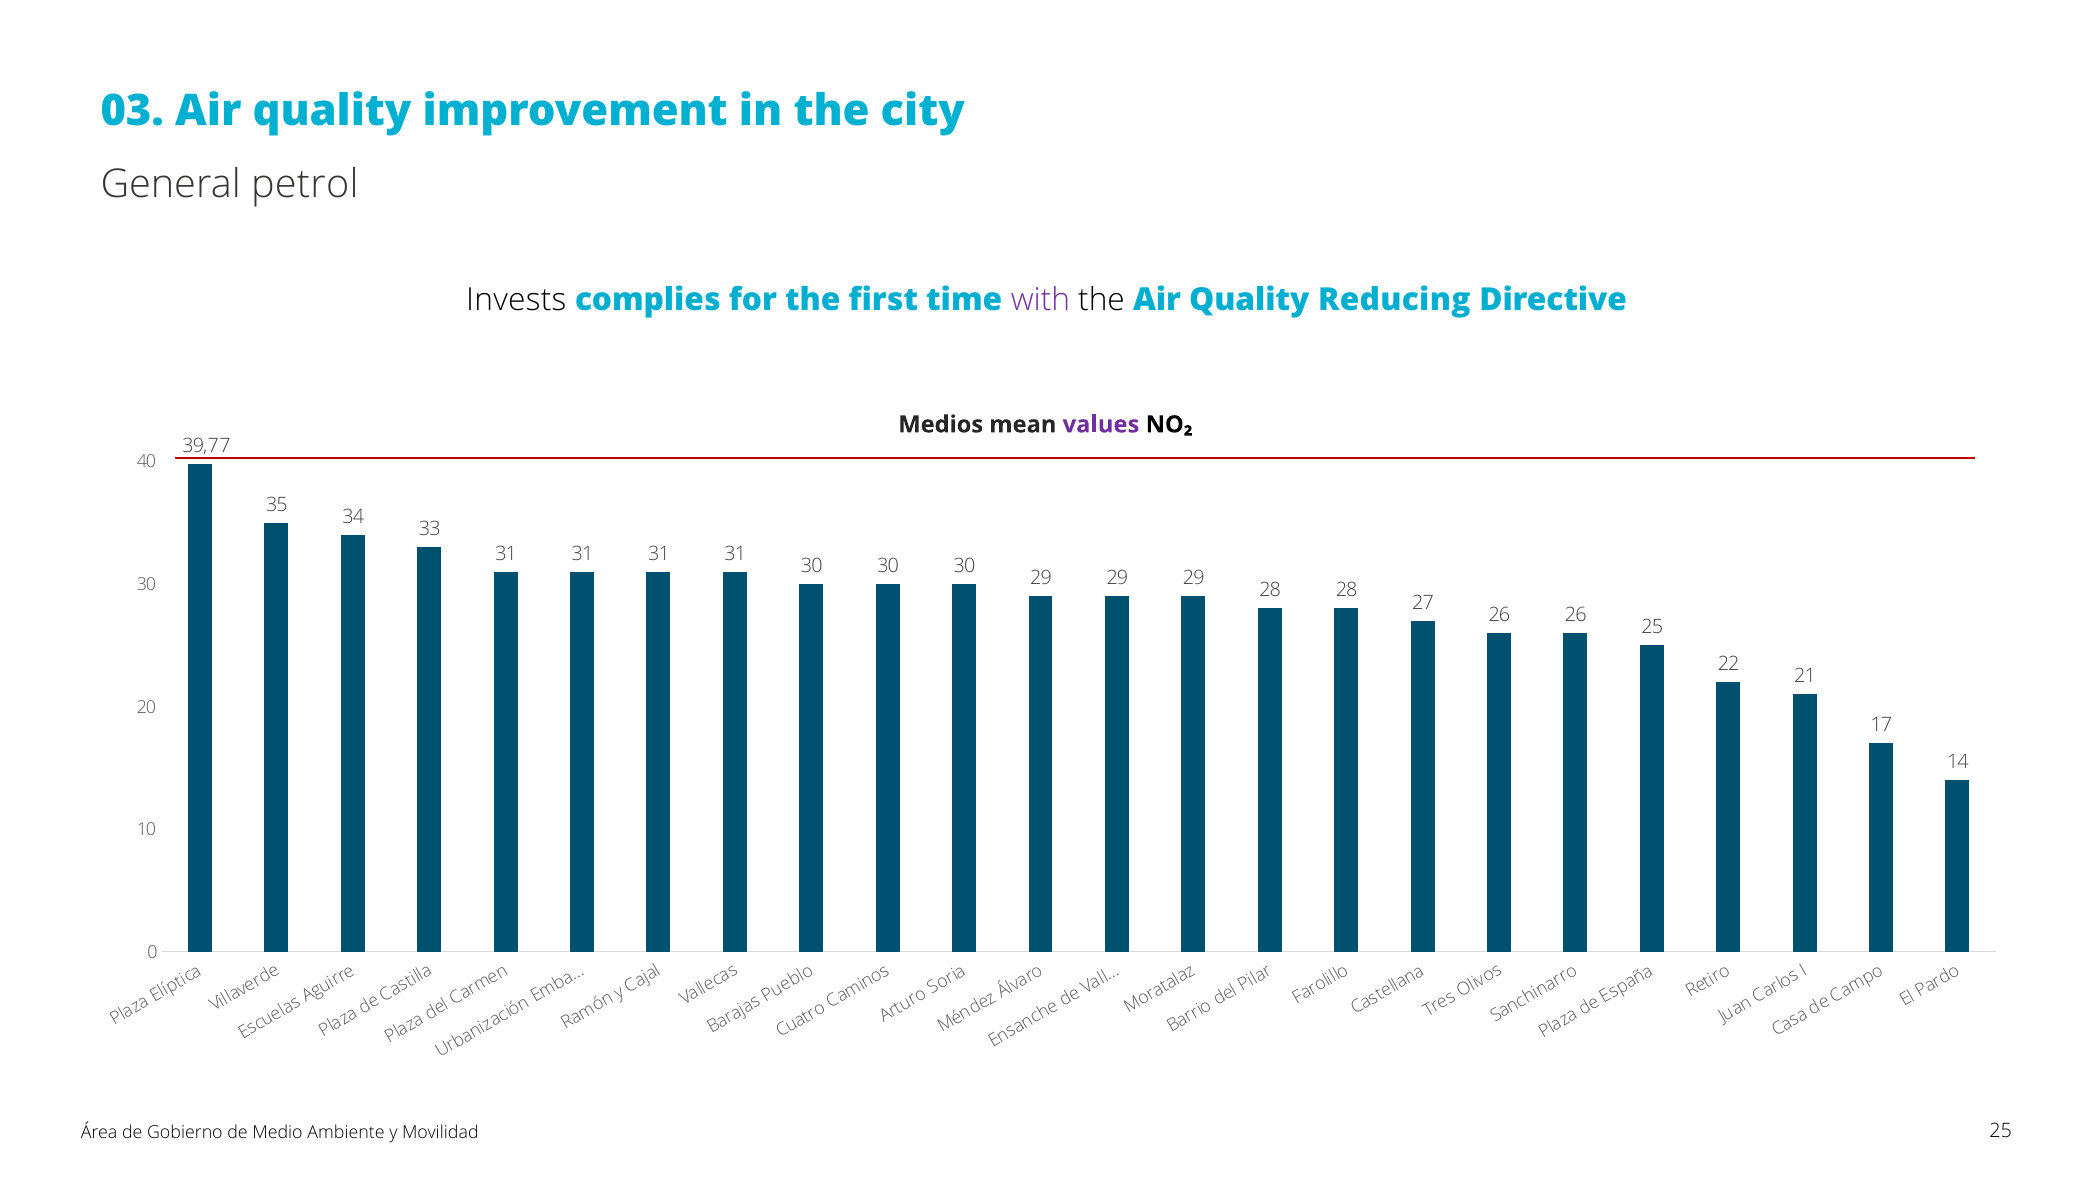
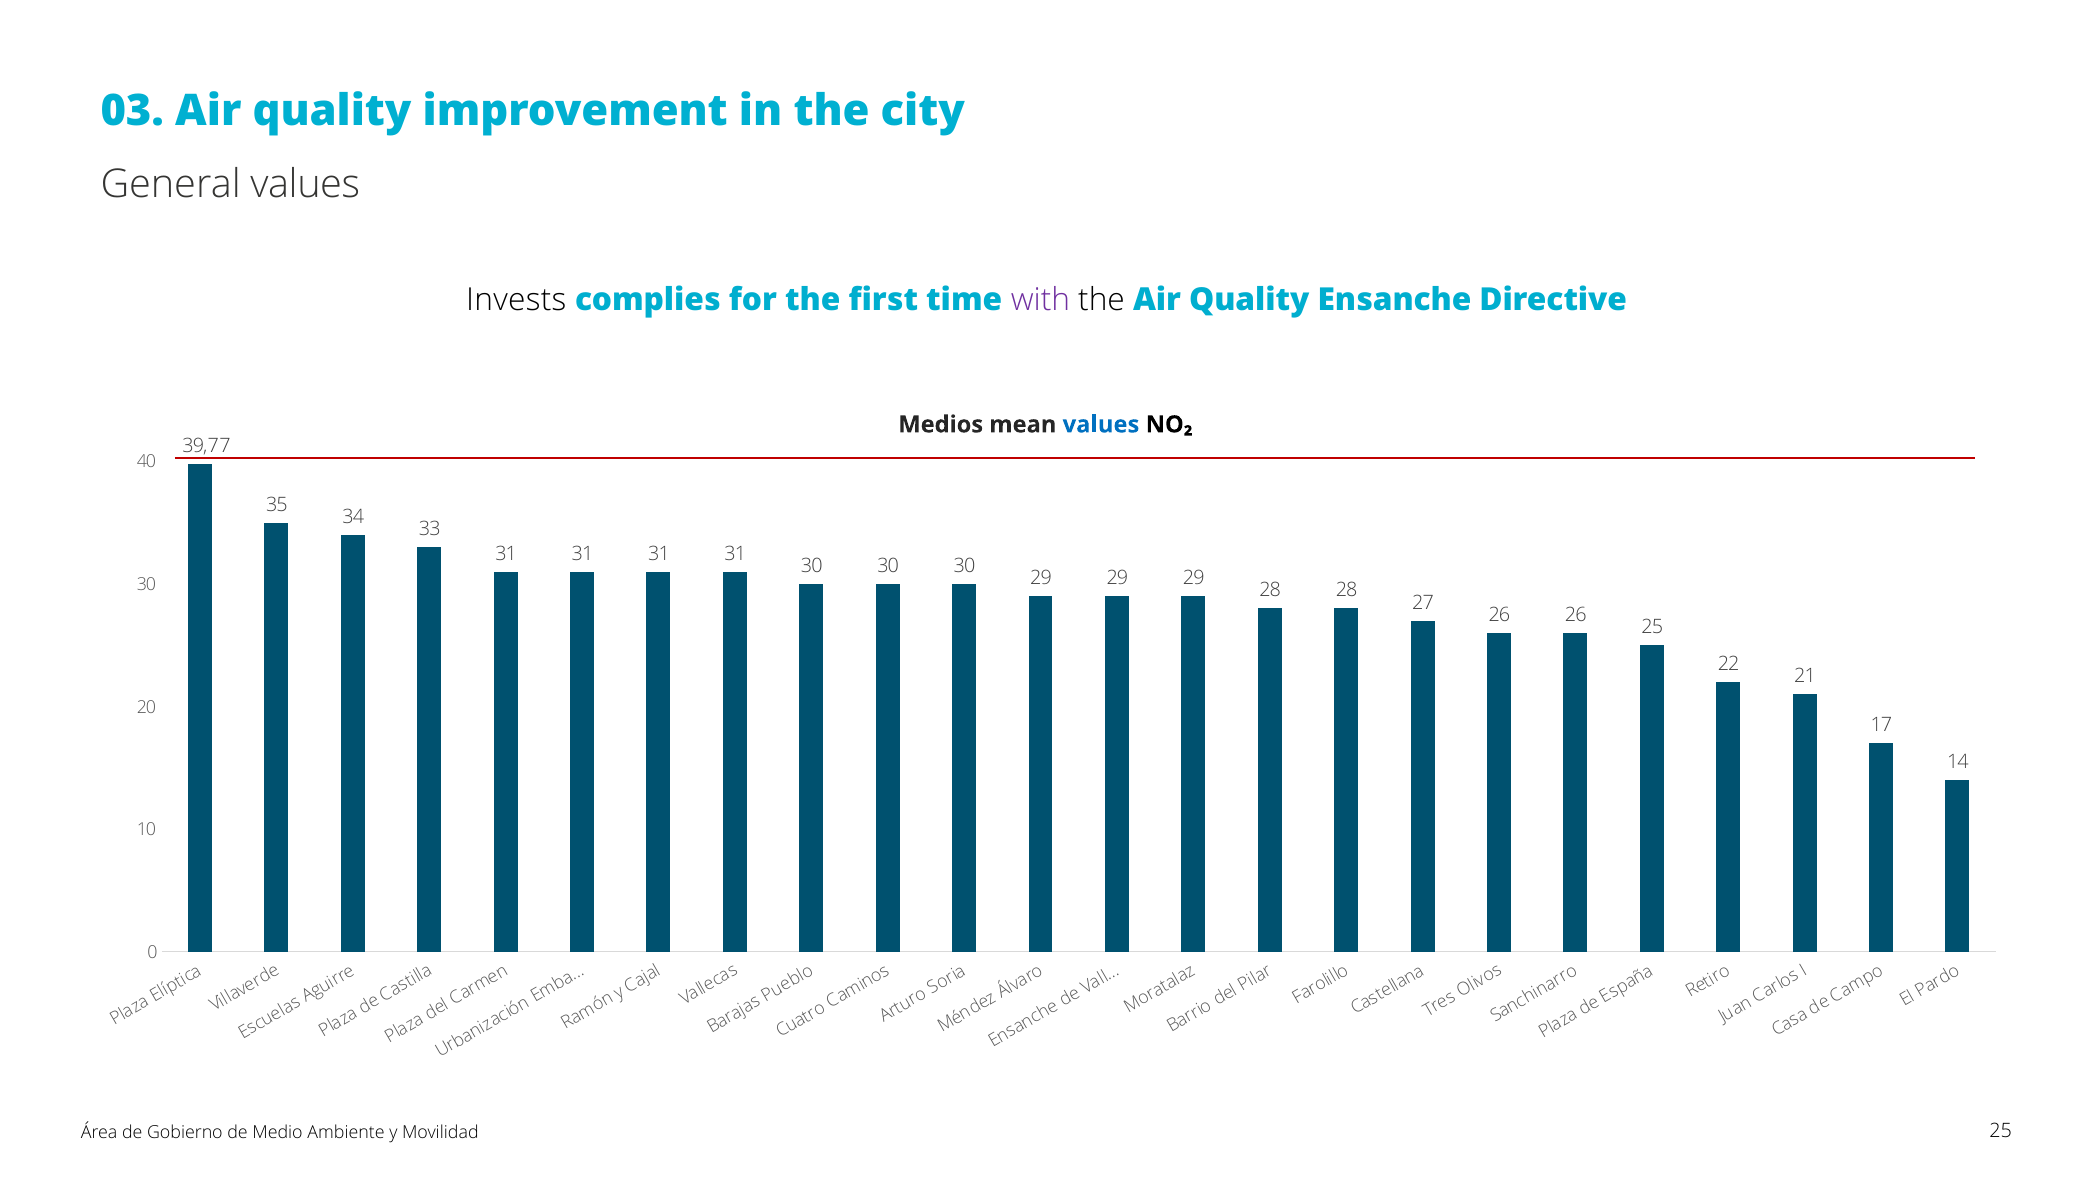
General petrol: petrol -> values (305, 184)
Reducing: Reducing -> Ensanche (1394, 300)
values colour: purple -> blue (1101, 425)
